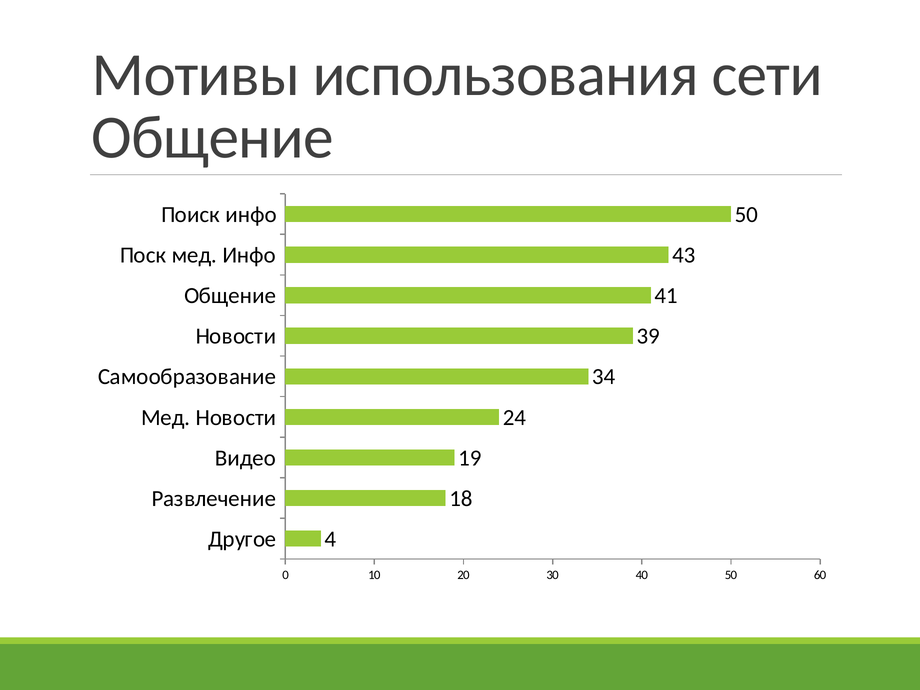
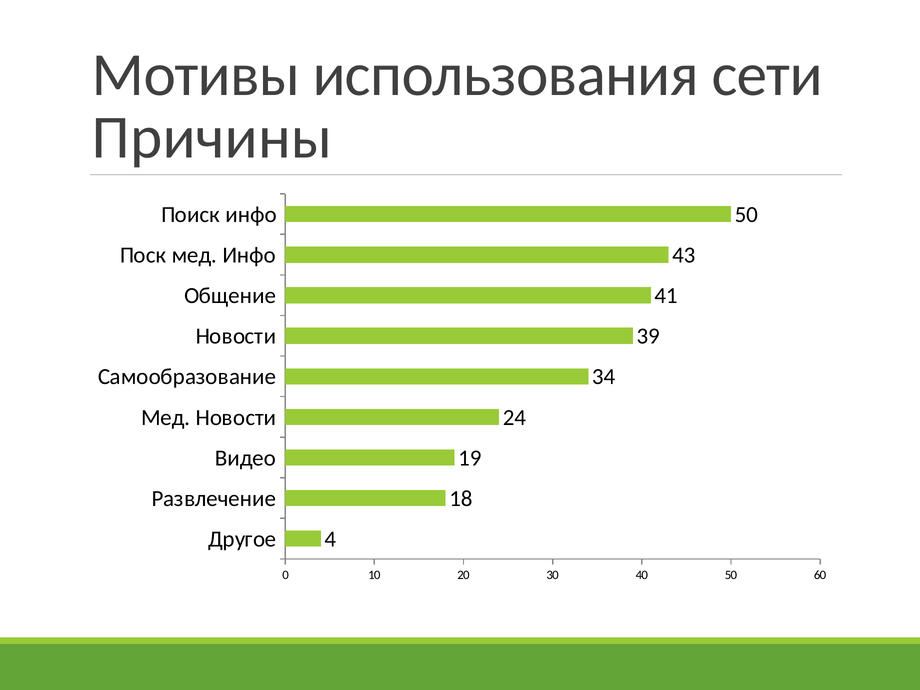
Общение: Общение -> Причины (212, 137)
